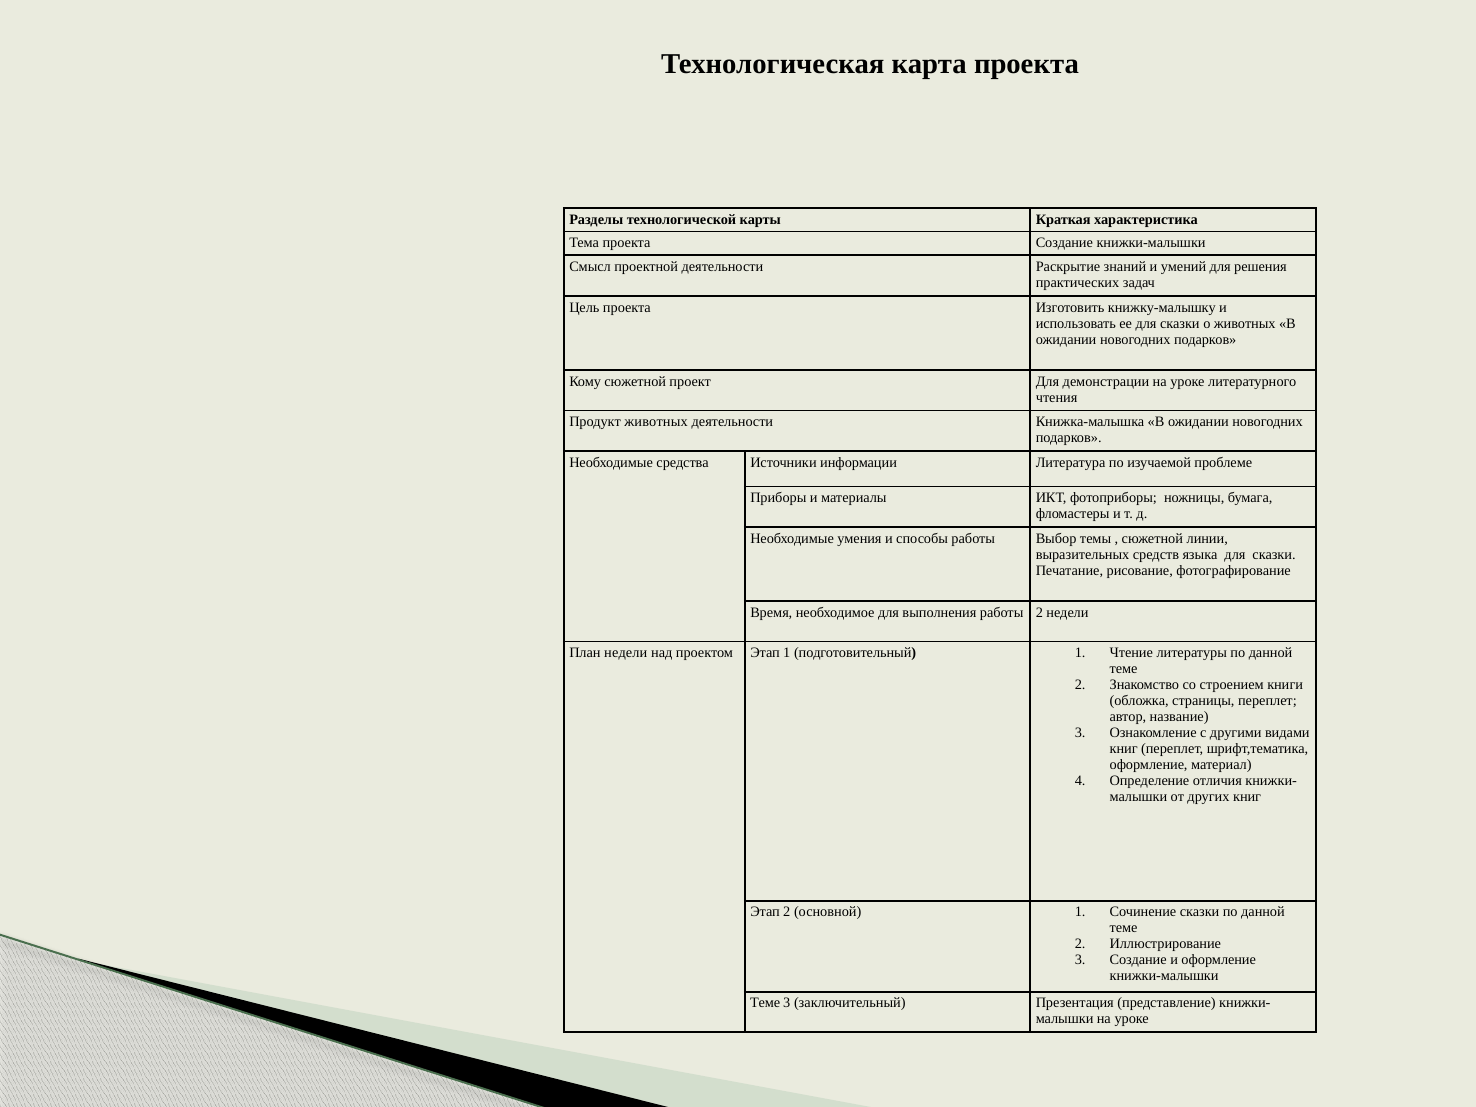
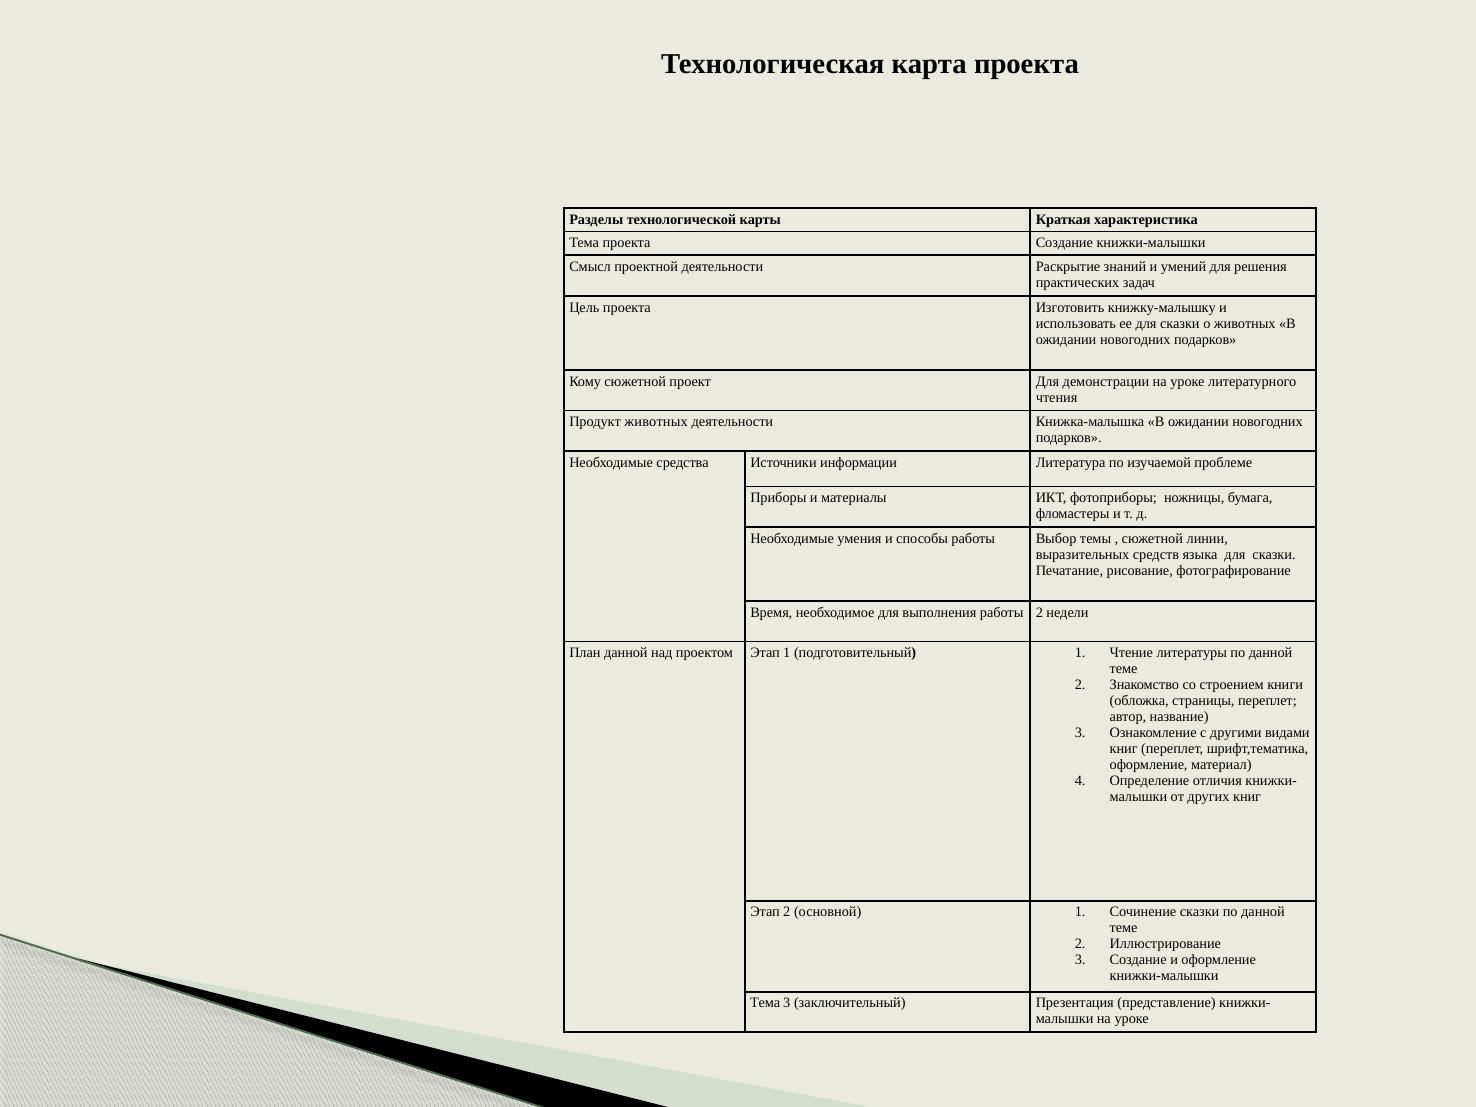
План недели: недели -> данной (626, 653)
Теме: Теме -> Тема (765, 1003)
